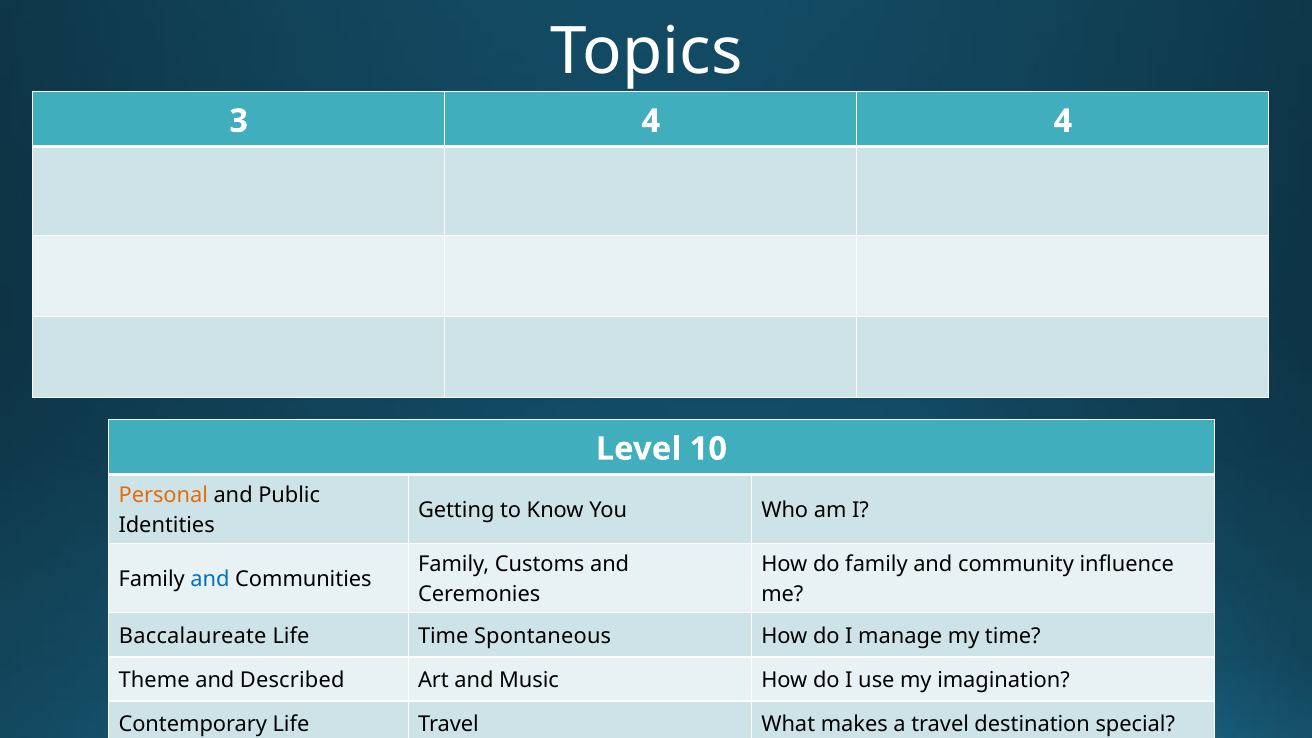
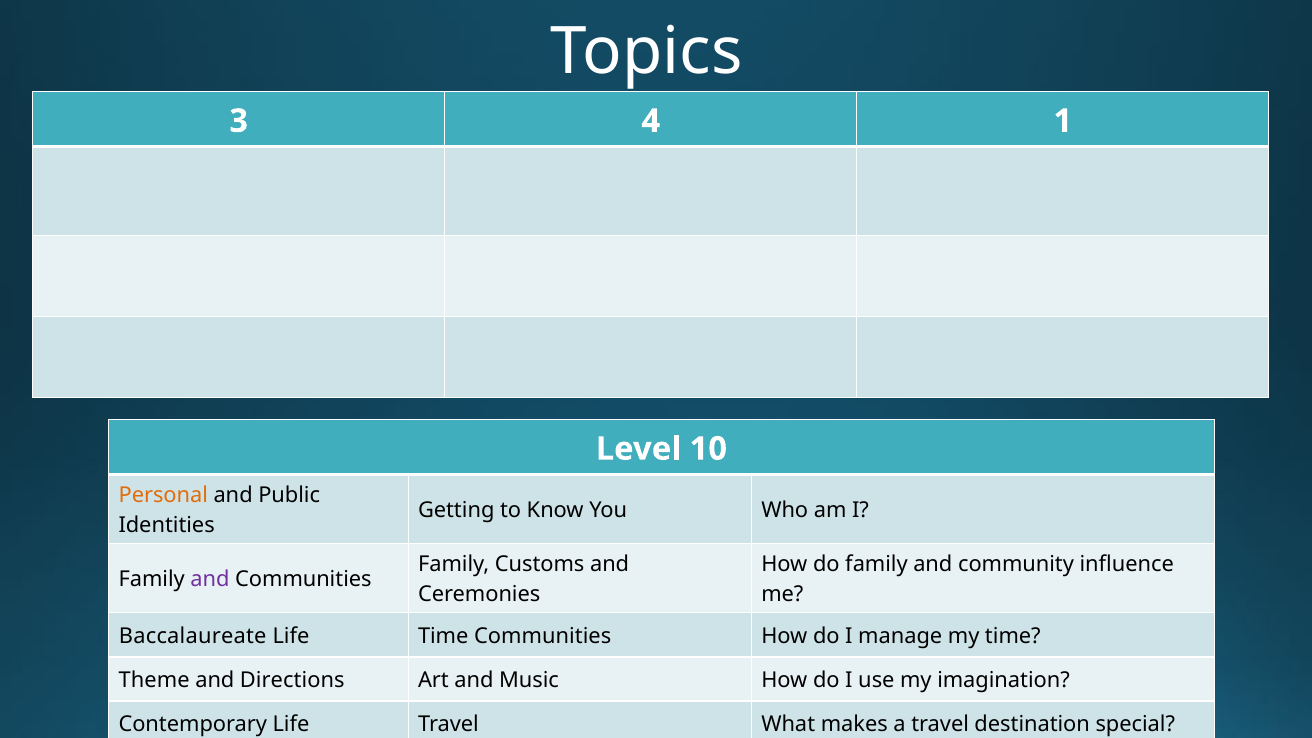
4 4: 4 -> 1 (1063, 121)
and colour: blue -> purple (210, 579)
Time Spontaneous: Spontaneous -> Communities (543, 636)
Described: Described -> Directions (292, 680)
